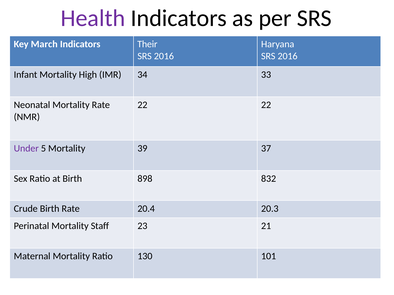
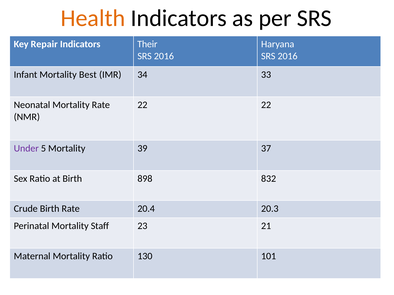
Health colour: purple -> orange (93, 18)
March: March -> Repair (44, 44)
High: High -> Best (88, 75)
